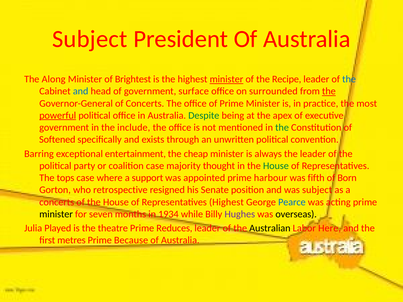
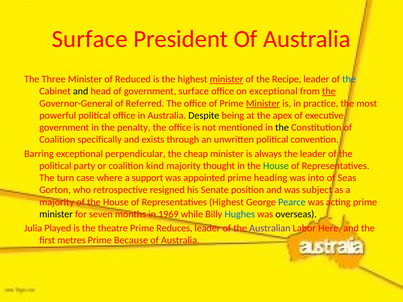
Subject: Subject -> Surface (90, 39)
Along: Along -> Three (54, 79)
Brightest: Brightest -> Reduced (133, 79)
and colour: blue -> black (81, 91)
on surrounded: surrounded -> exceptional (273, 91)
of Concerts: Concerts -> Referred (145, 103)
Minister underline: none -> present (263, 103)
powerful underline: present -> none (58, 116)
Despite colour: green -> black (204, 116)
include: include -> penalty (134, 128)
the colour: green -> black (282, 128)
Softened: Softened -> Coalition (57, 140)
entertainment: entertainment -> perpendicular (135, 154)
coalition case: case -> kind (155, 166)
tops: tops -> turn (65, 178)
harbour: harbour -> heading (271, 178)
fifth: fifth -> into (316, 178)
Born: Born -> Seas (347, 178)
concerts: concerts -> majority (57, 202)
1934: 1934 -> 1969 (168, 214)
Hughes colour: purple -> blue (240, 214)
Australian colour: black -> purple (270, 228)
